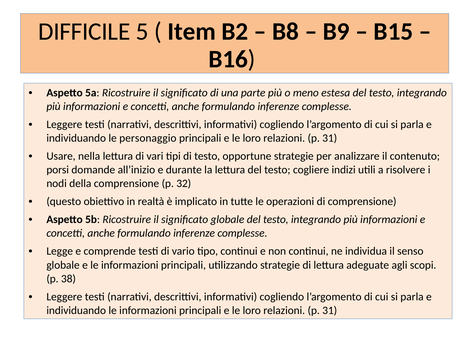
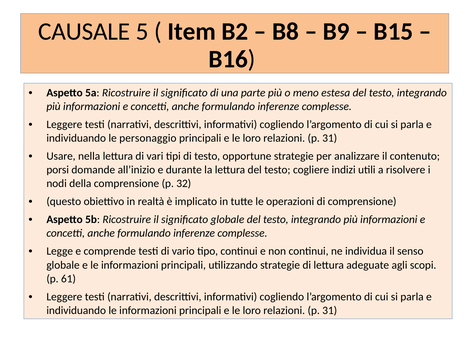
DIFFICILE: DIFFICILE -> CAUSALE (84, 32)
38: 38 -> 61 (68, 279)
